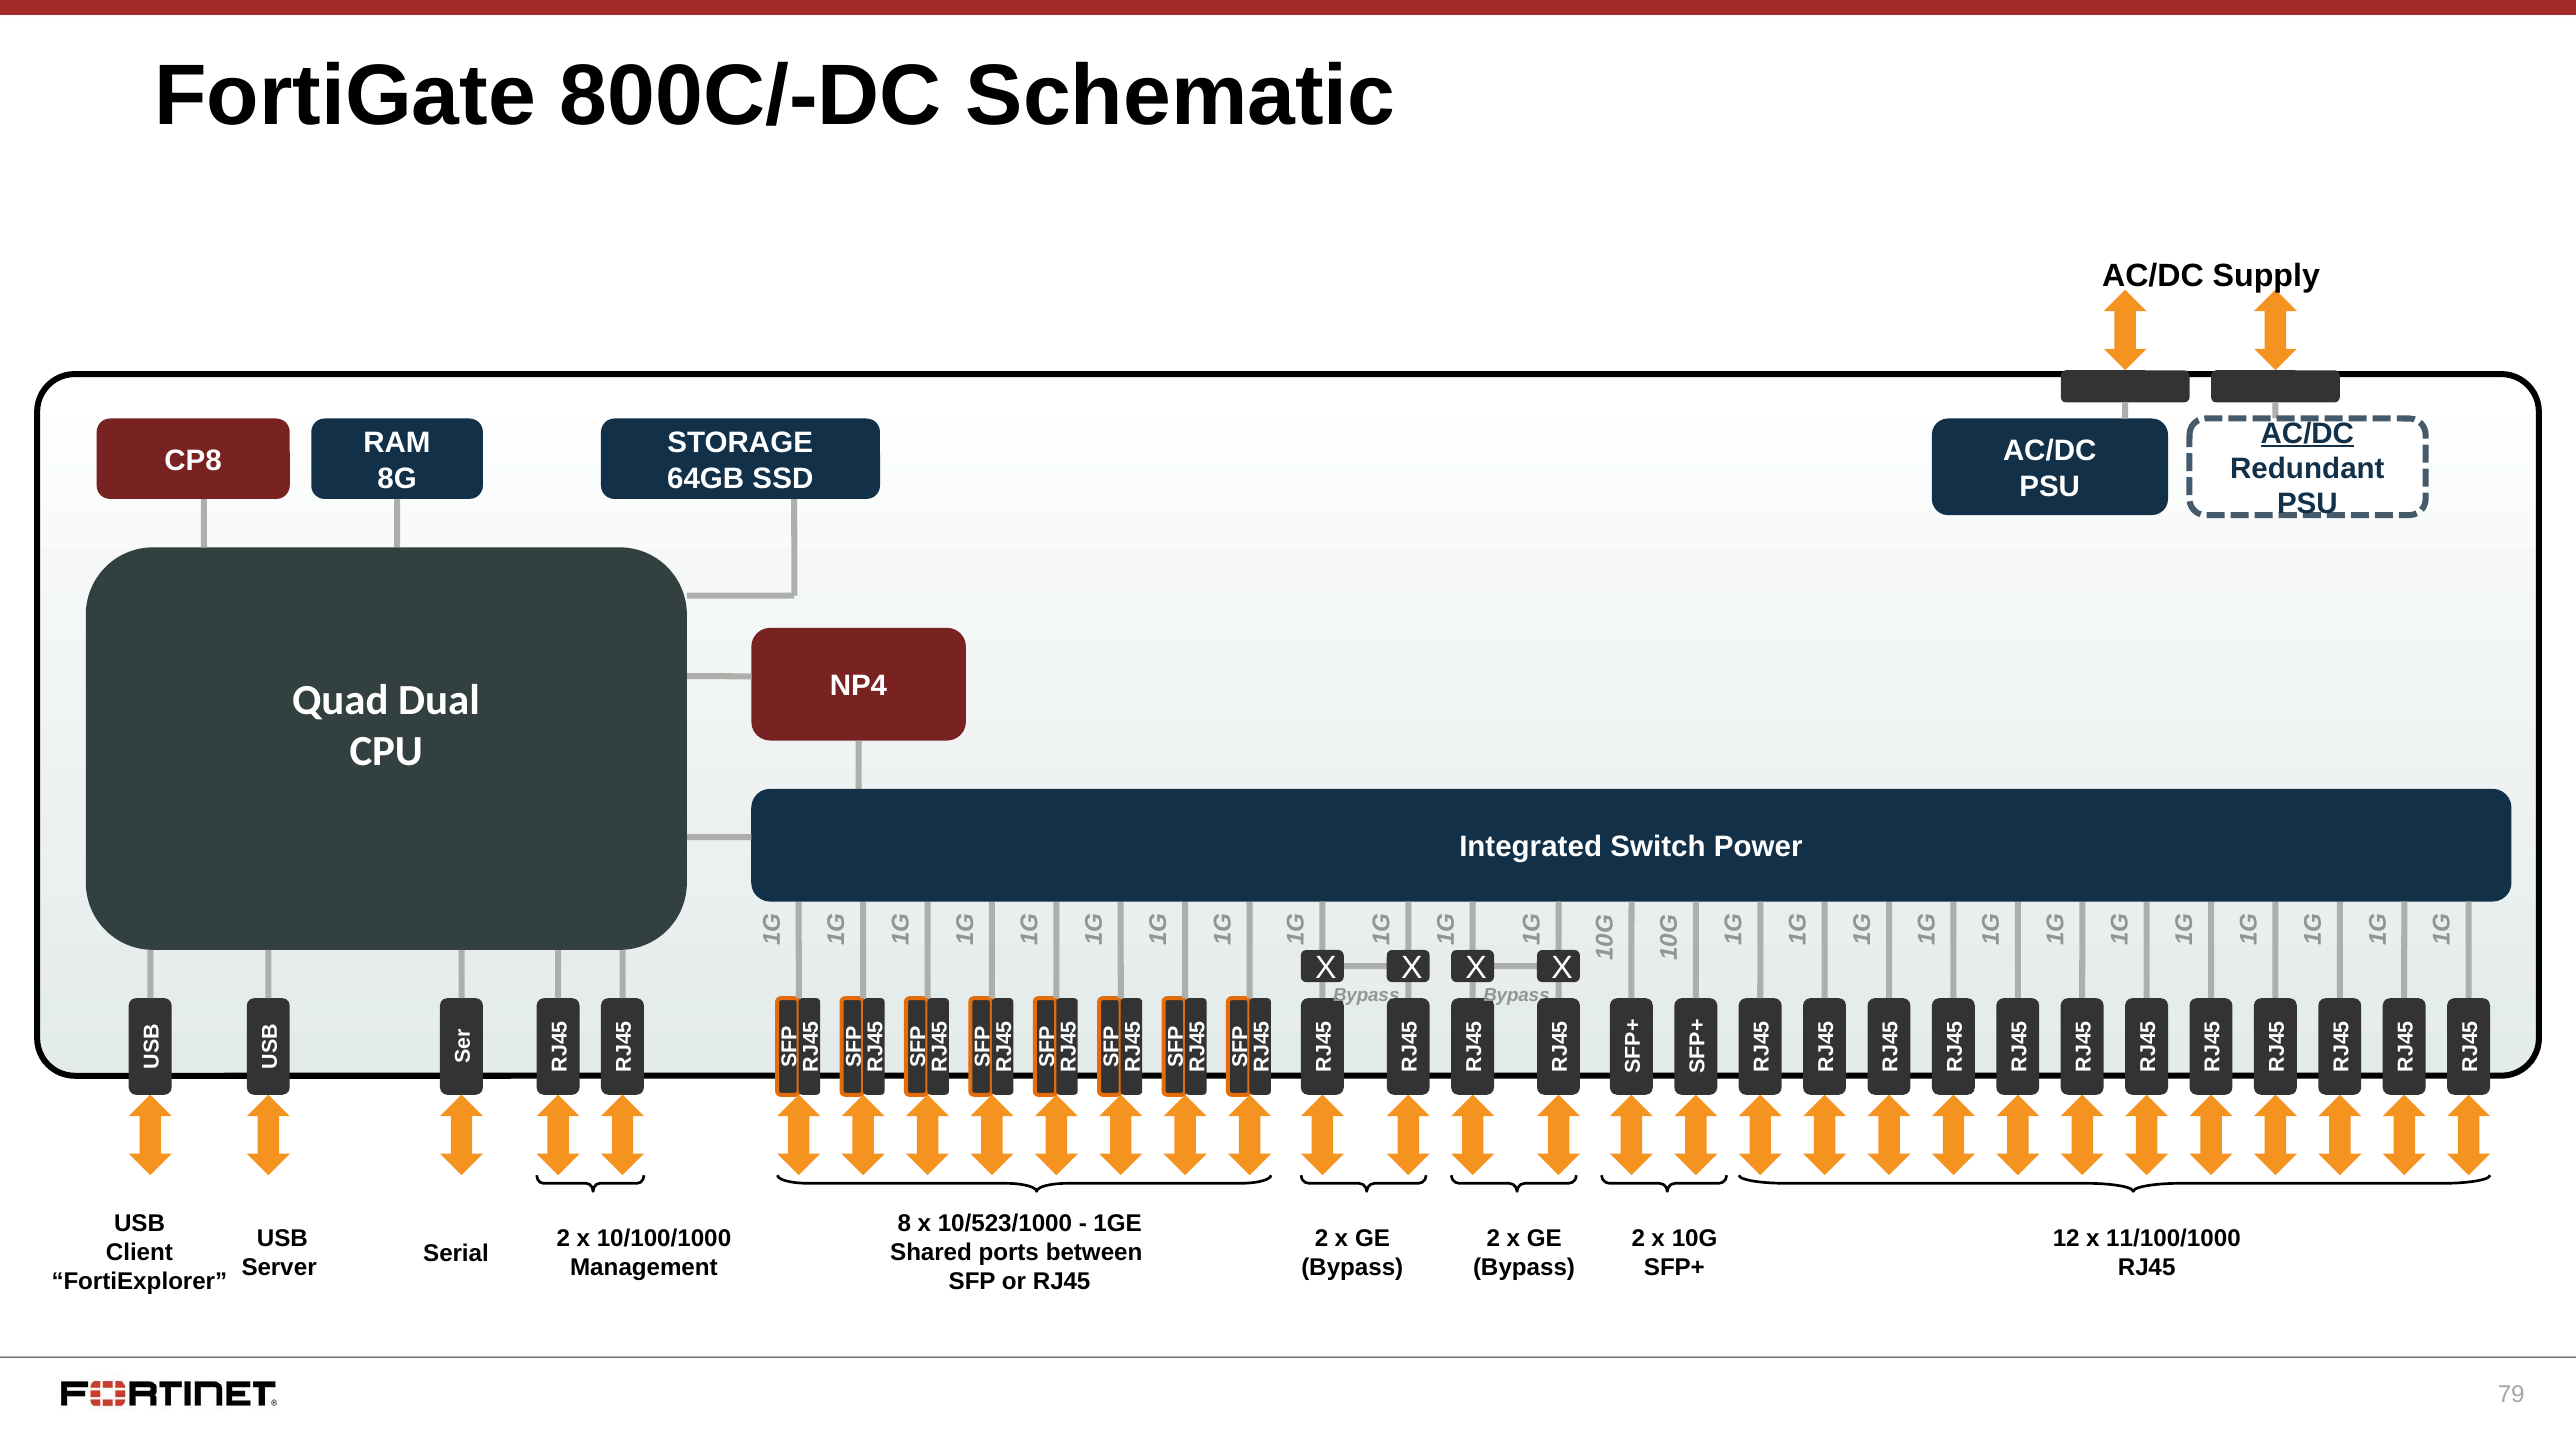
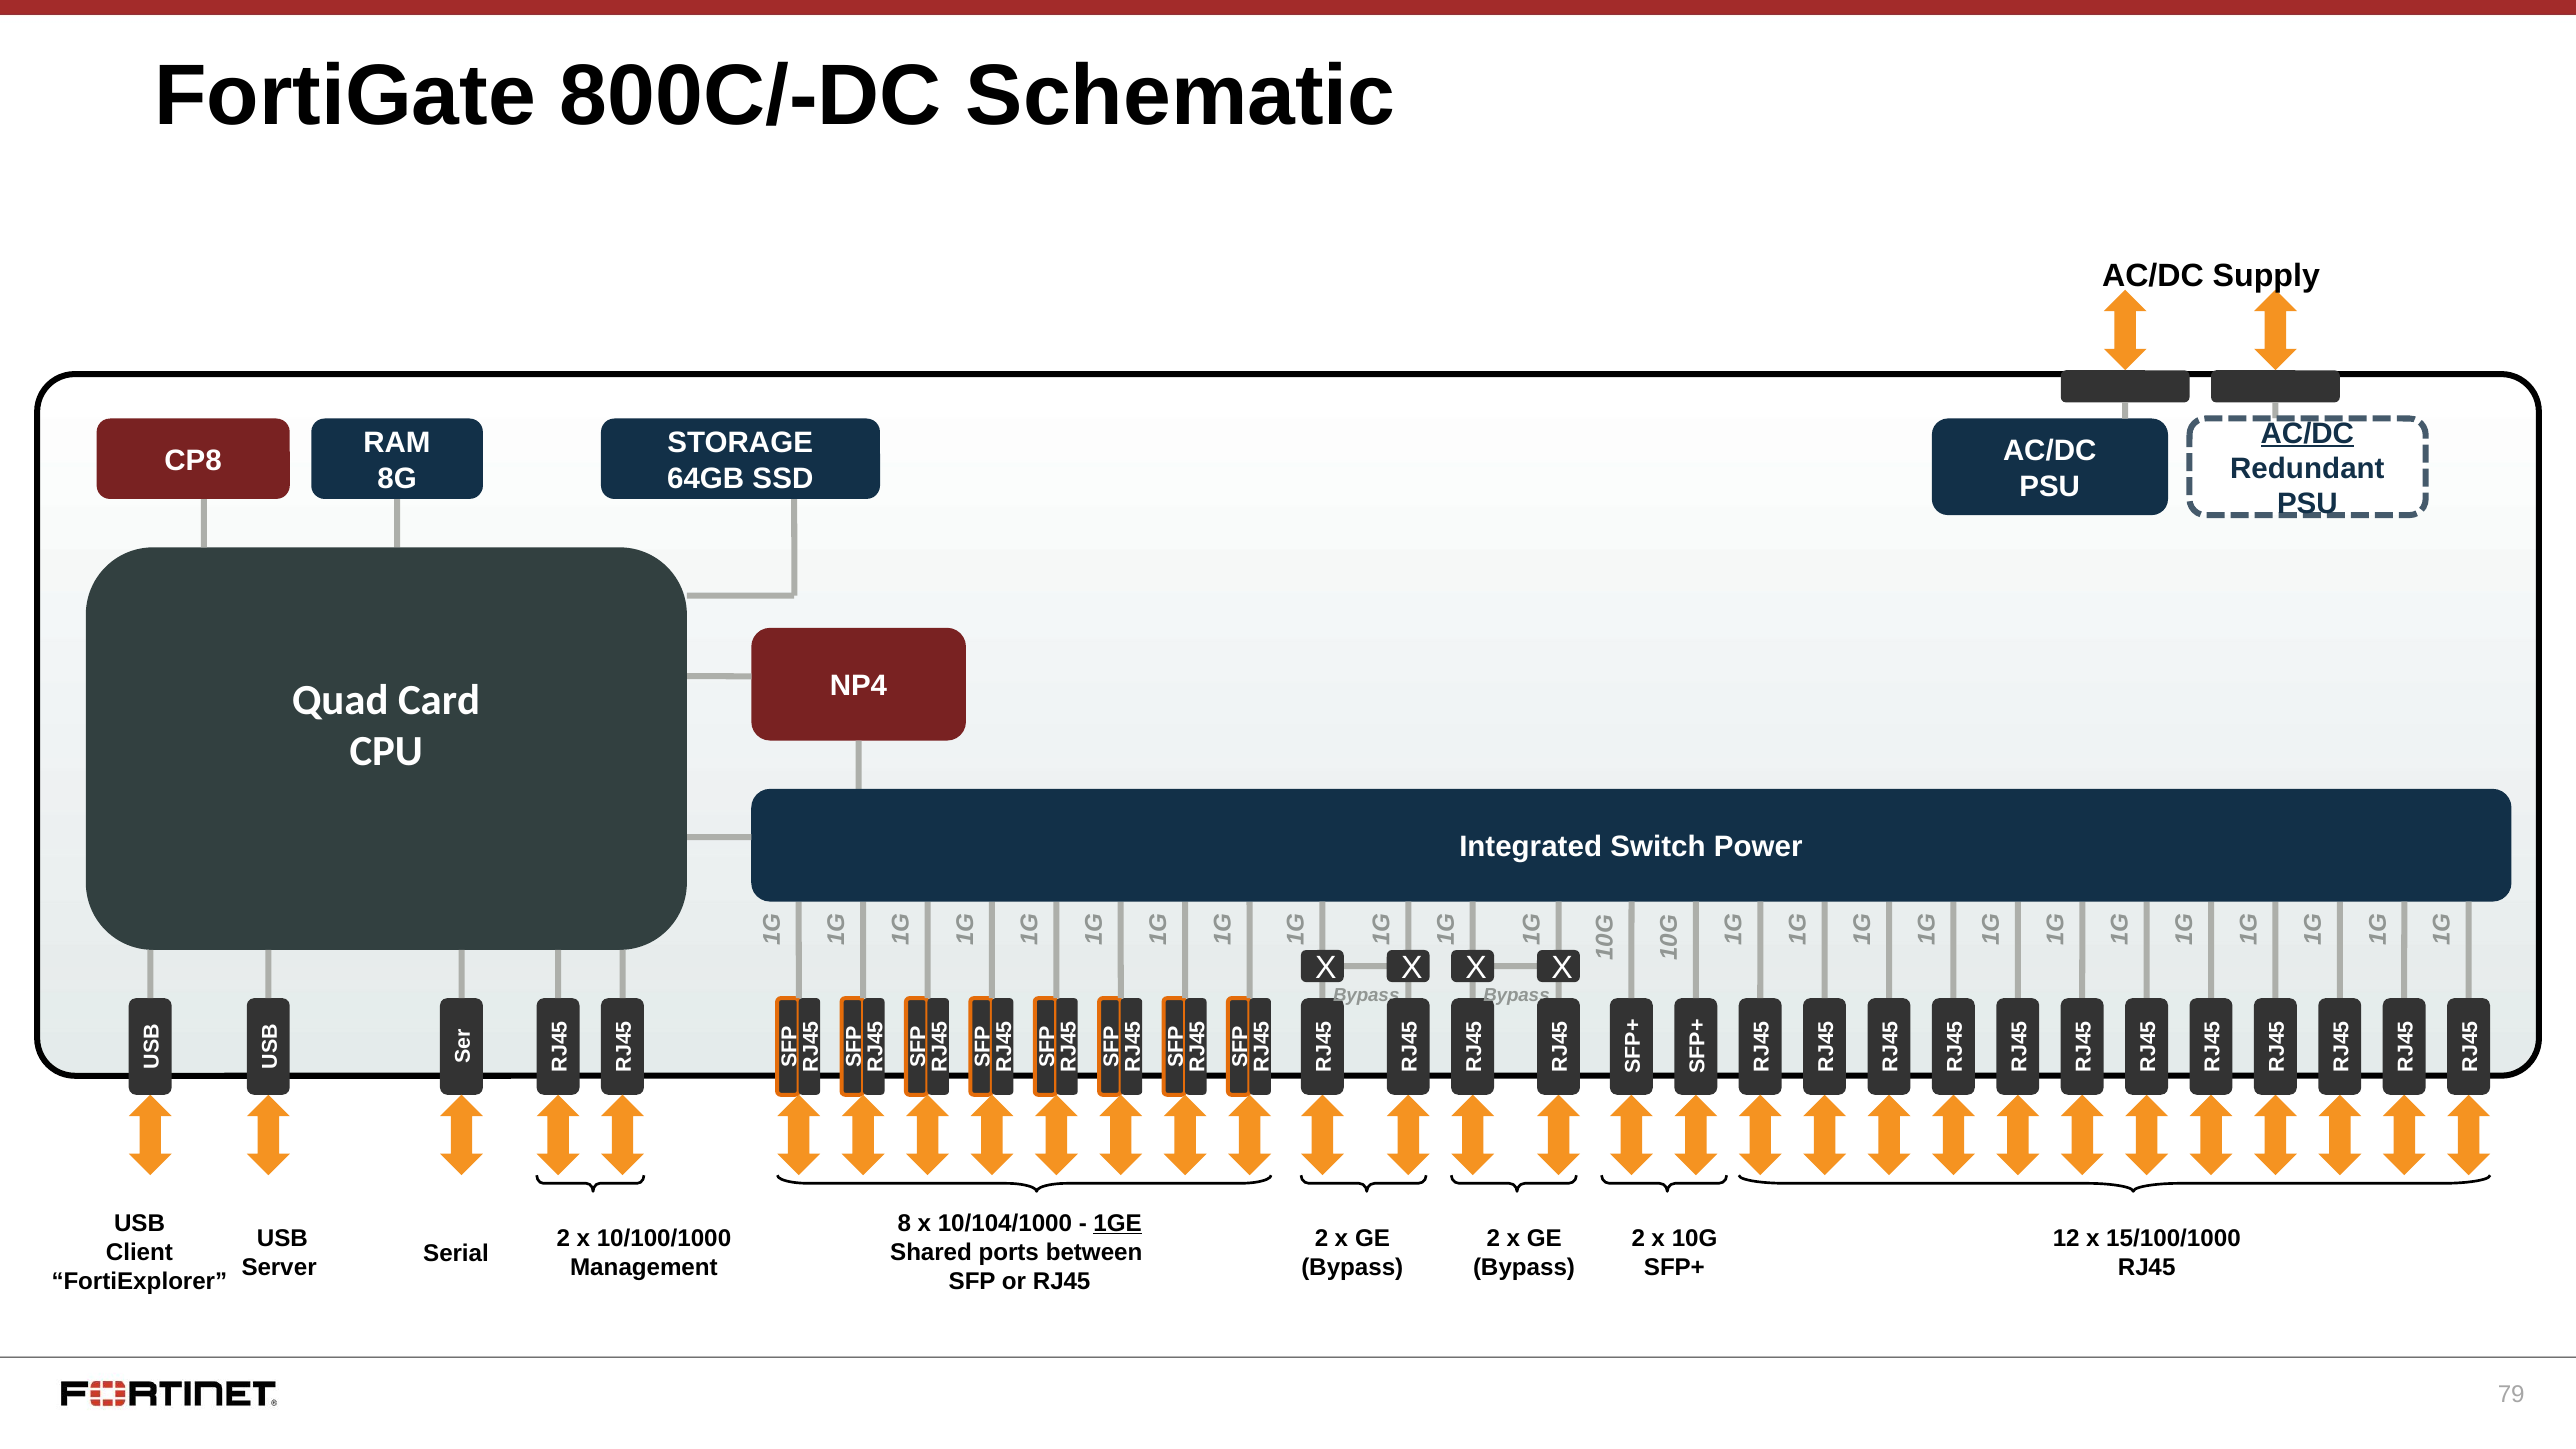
Dual: Dual -> Card (439, 700)
10/523/1000: 10/523/1000 -> 10/104/1000 (1005, 1223)
1GE underline: none -> present (1118, 1223)
11/100/1000: 11/100/1000 -> 15/100/1000 (2173, 1239)
